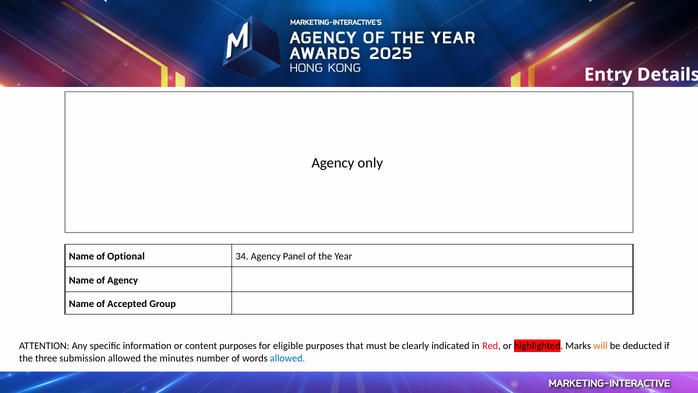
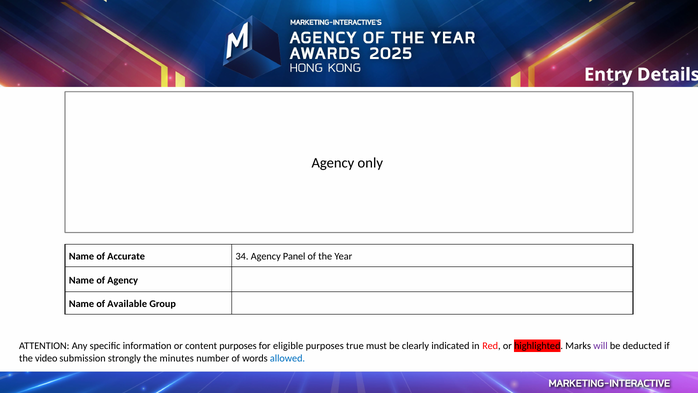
Optional: Optional -> Accurate (126, 256)
Accepted: Accepted -> Available (127, 304)
that: that -> true (355, 346)
will colour: orange -> purple (600, 346)
three: three -> video (46, 358)
submission allowed: allowed -> strongly (124, 358)
